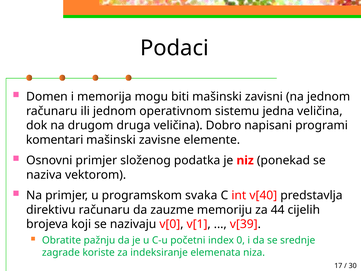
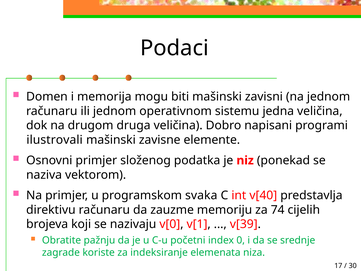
komentari: komentari -> ilustrovali (55, 140)
44: 44 -> 74 (278, 210)
